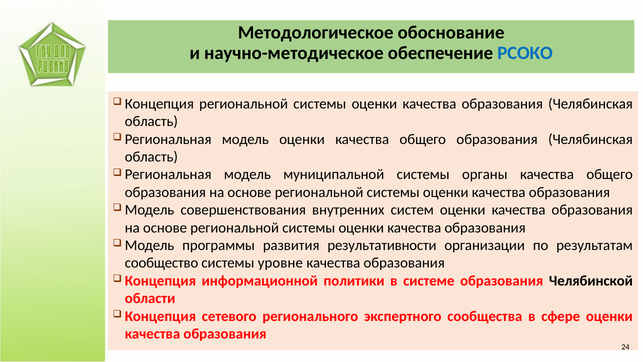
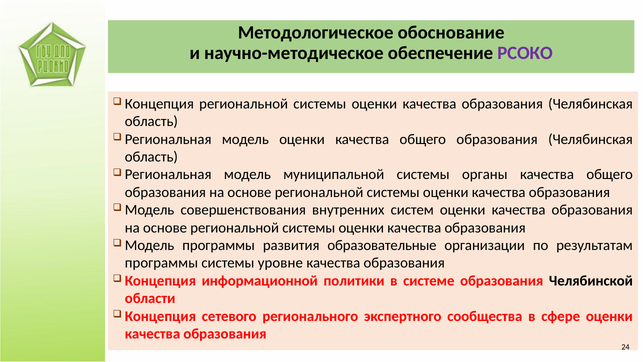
РСОКО colour: blue -> purple (525, 53)
результативности: результативности -> образовательные (382, 245)
сообщество: сообщество -> программы (161, 263)
